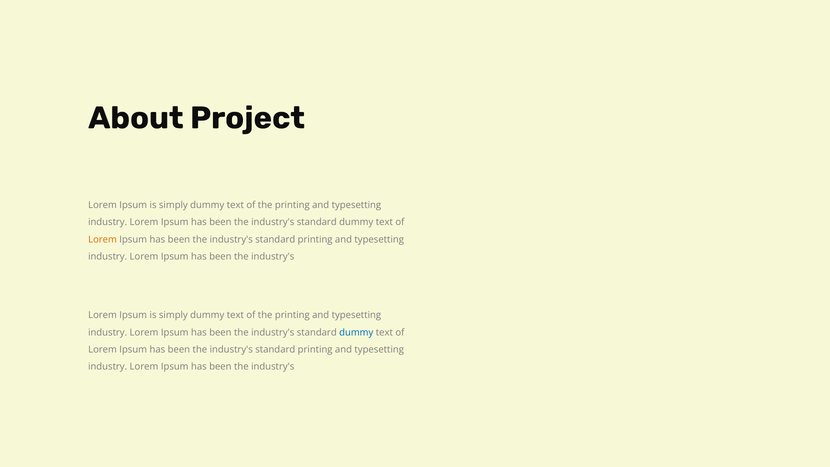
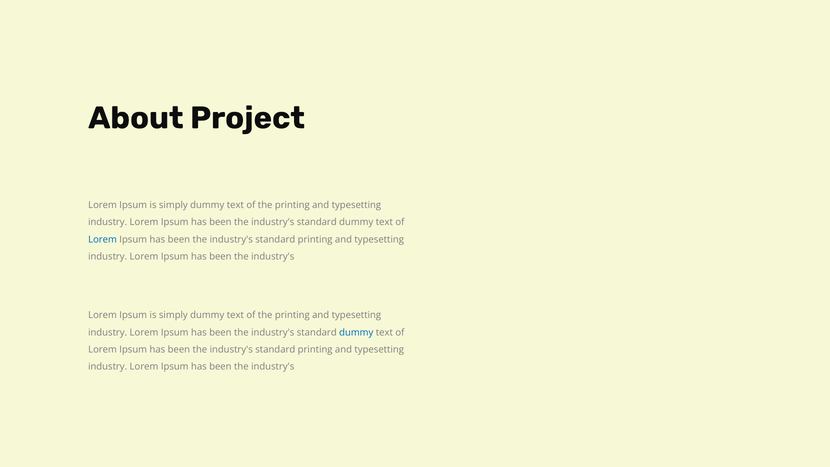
Lorem colour: orange -> blue (103, 239)
